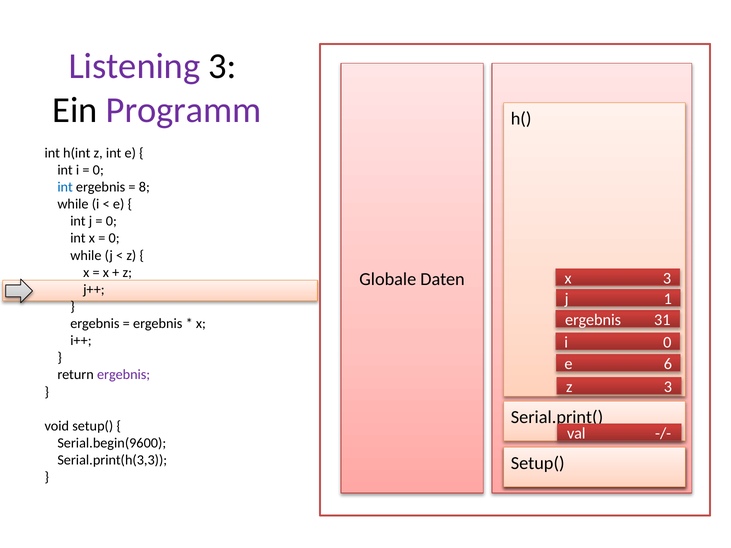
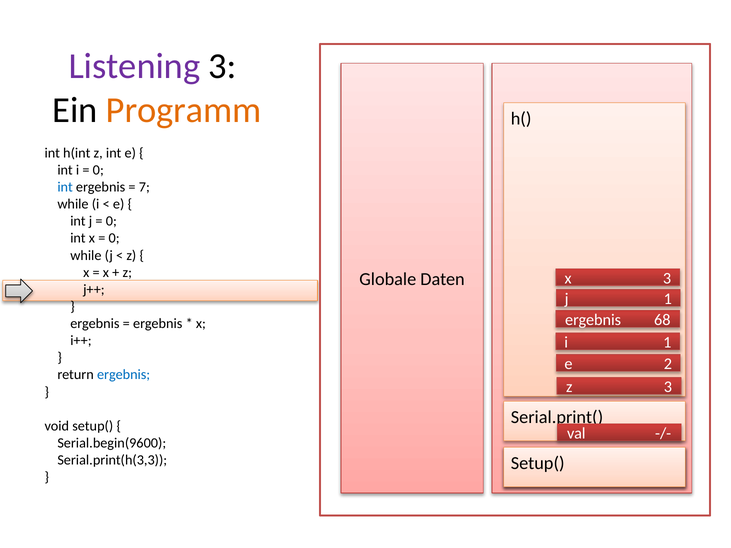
Programm colour: purple -> orange (184, 110)
8: 8 -> 7 (144, 187)
31: 31 -> 68 (662, 320)
i 0: 0 -> 1 (667, 343)
6: 6 -> 2 (668, 364)
ergebnis colour: purple -> blue (124, 375)
